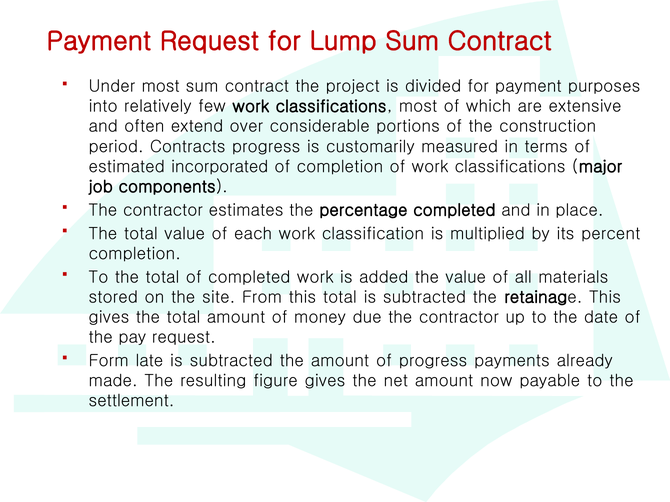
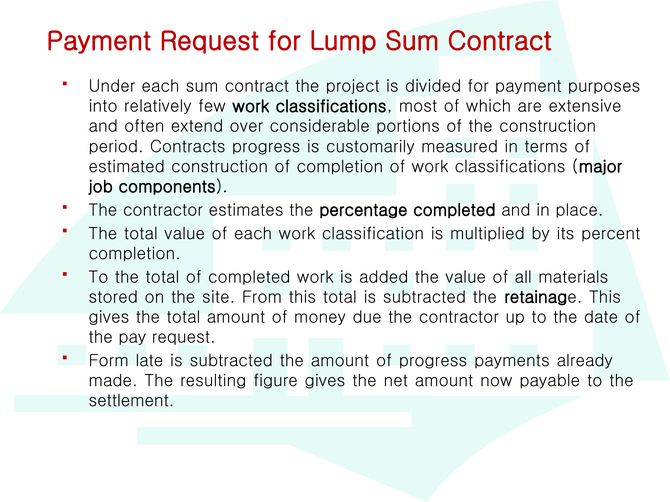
Under most: most -> each (161, 86)
estimated incorporated: incorporated -> construction (220, 167)
